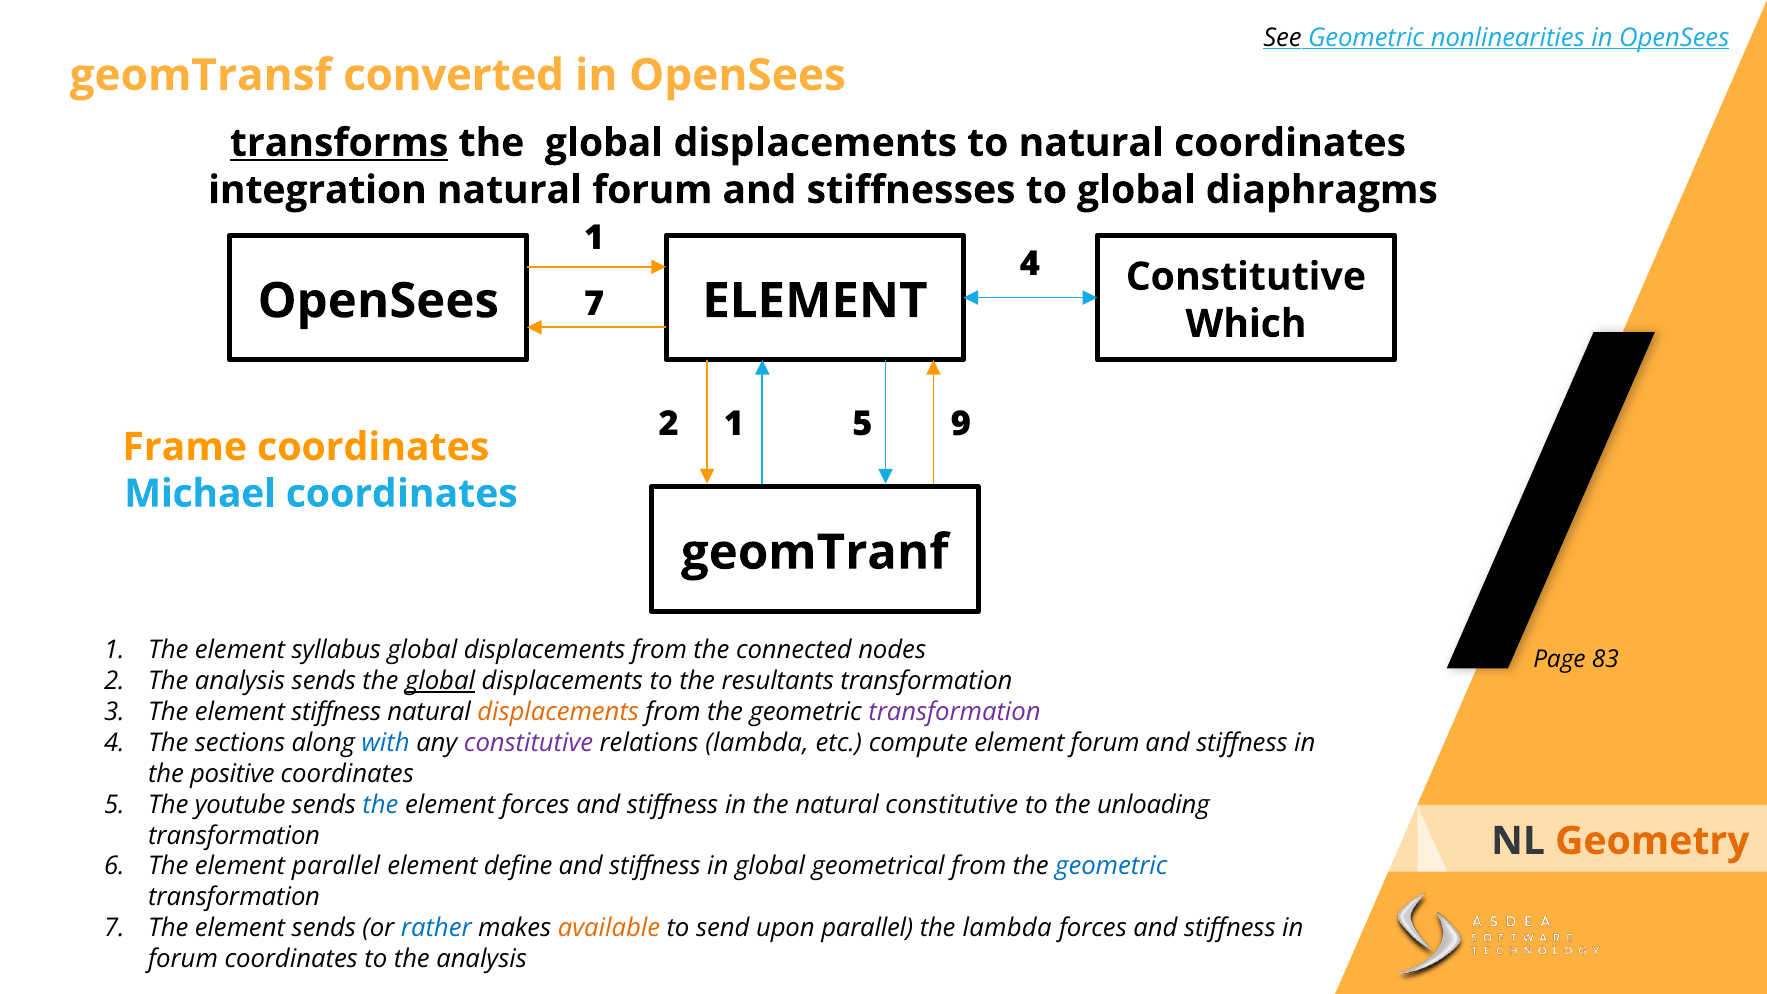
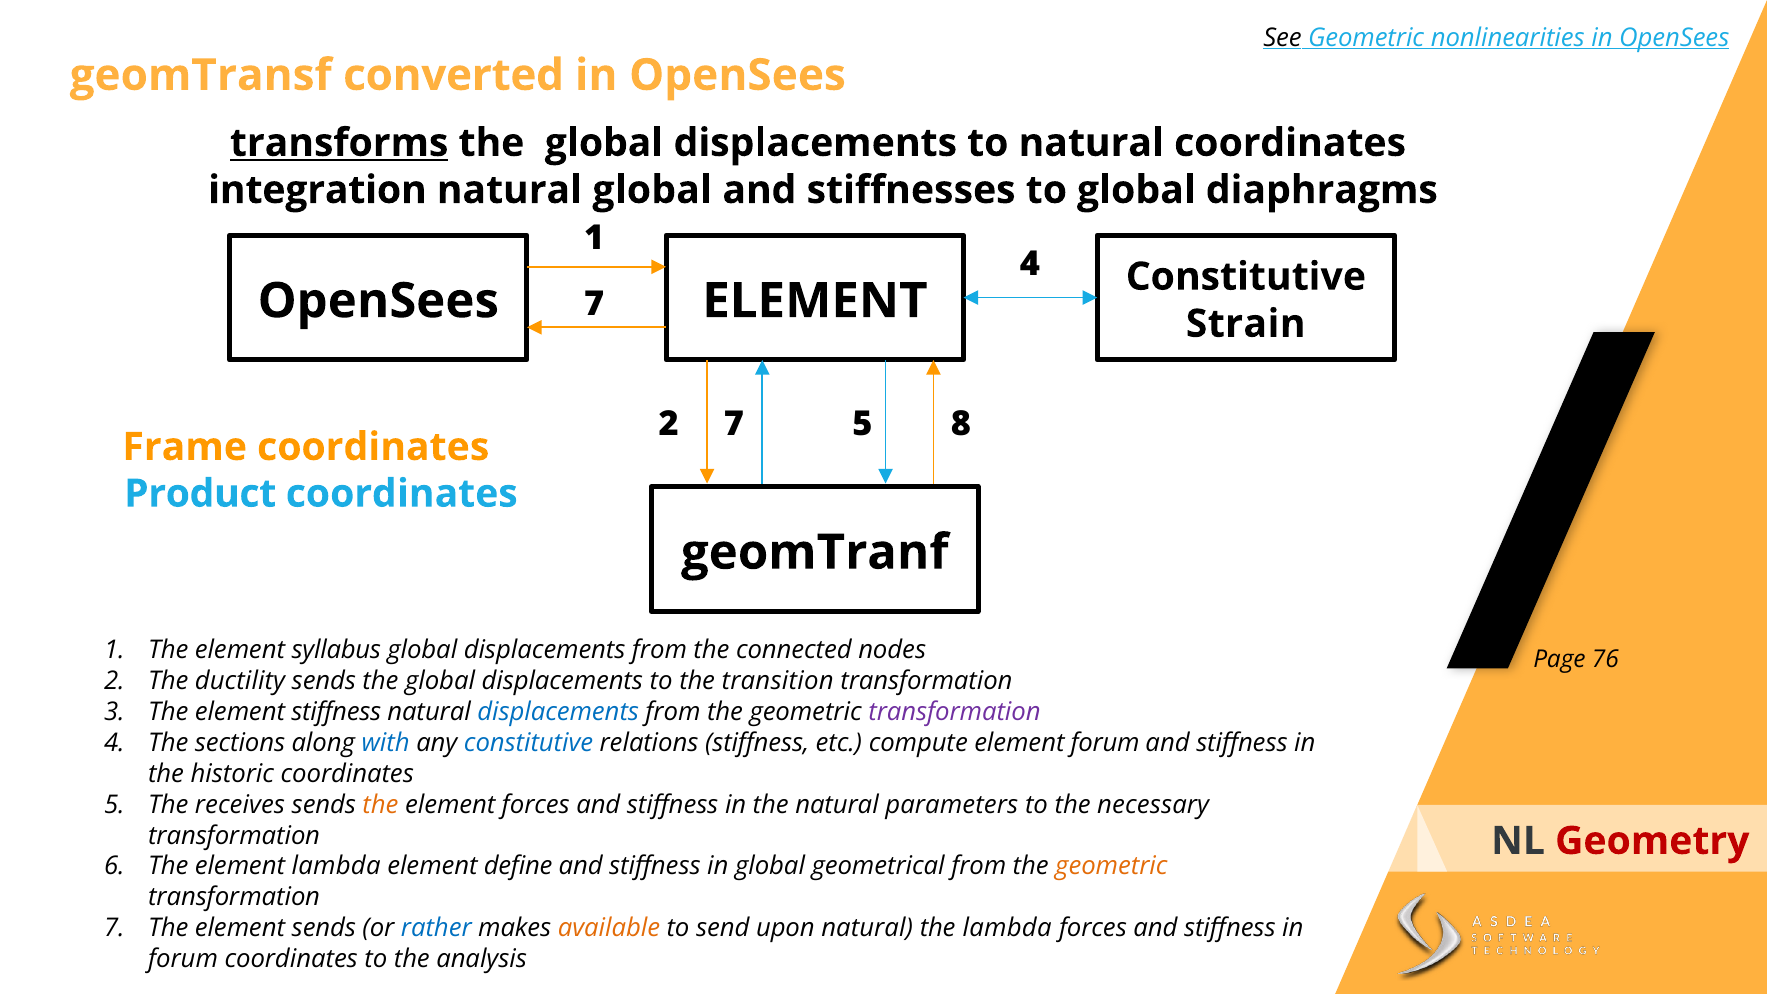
natural forum: forum -> global (652, 190)
Which: Which -> Strain (1246, 324)
2 1: 1 -> 7 (734, 425)
9: 9 -> 8 (961, 425)
Michael: Michael -> Product (200, 494)
83: 83 -> 76 (1605, 660)
2 The analysis: analysis -> ductility (240, 681)
global underline: present -> none (440, 681)
resultants: resultants -> transition (778, 681)
displacements colour: orange -> blue (558, 712)
constitutive colour: purple -> blue (529, 743)
relations lambda: lambda -> stiffness (757, 743)
positive: positive -> historic (232, 774)
youtube: youtube -> receives (240, 805)
the colour: blue -> orange (380, 805)
natural constitutive: constitutive -> parameters (952, 805)
unloading: unloading -> necessary (1153, 805)
Geometry colour: orange -> red (1652, 841)
element parallel: parallel -> lambda (336, 866)
geometric colour: blue -> orange (1111, 866)
upon parallel: parallel -> natural (867, 928)
